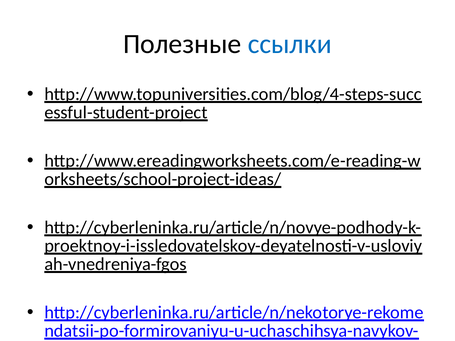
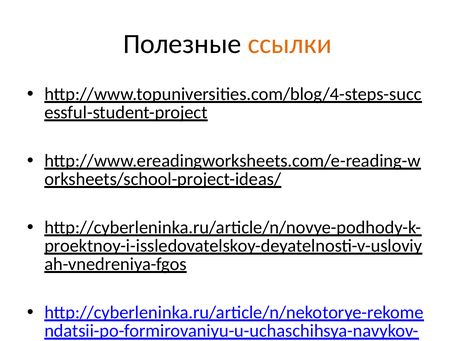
ссылки colour: blue -> orange (290, 44)
